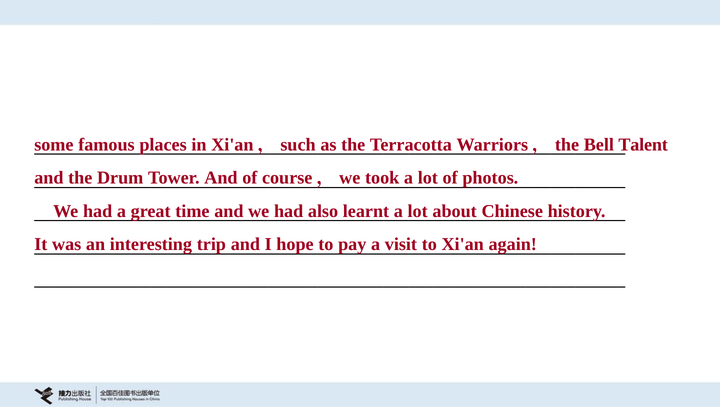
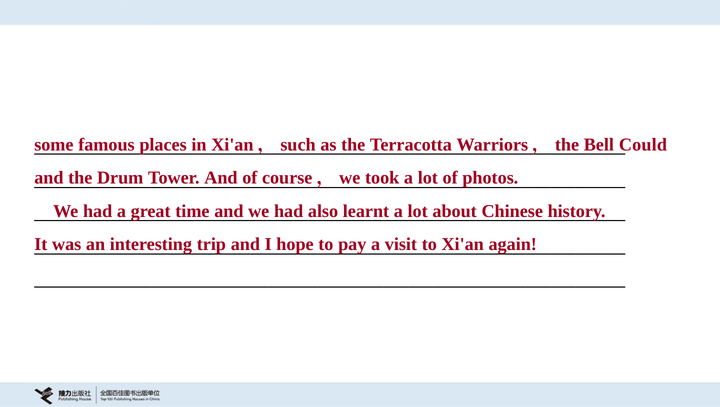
Talent: Talent -> Could (643, 145)
